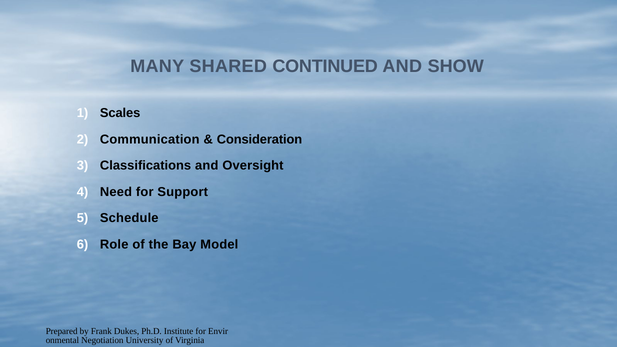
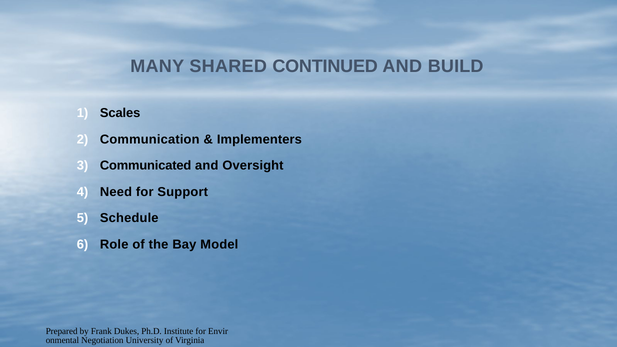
SHOW: SHOW -> BUILD (456, 66)
Consideration: Consideration -> Implementers (259, 139)
Classifications: Classifications -> Communicated (146, 166)
